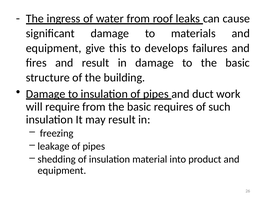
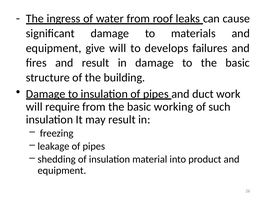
give this: this -> will (118, 48)
requires: requires -> working (174, 106)
